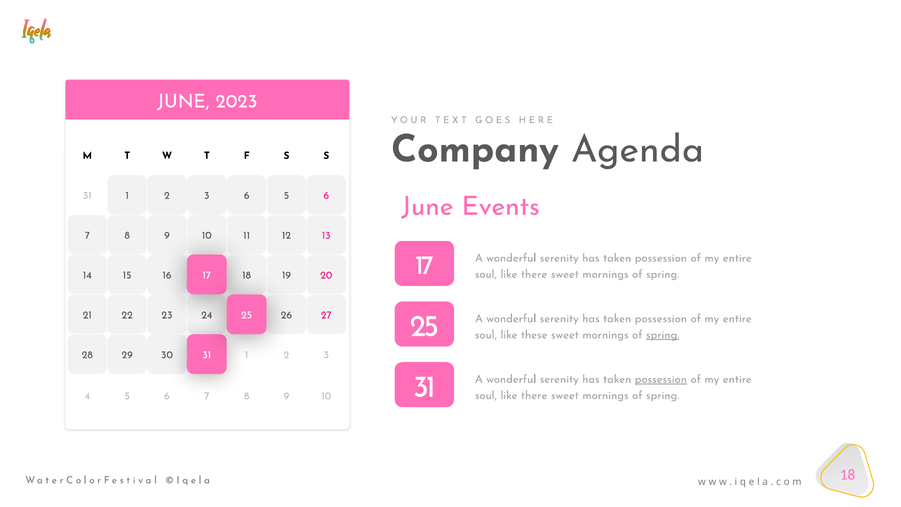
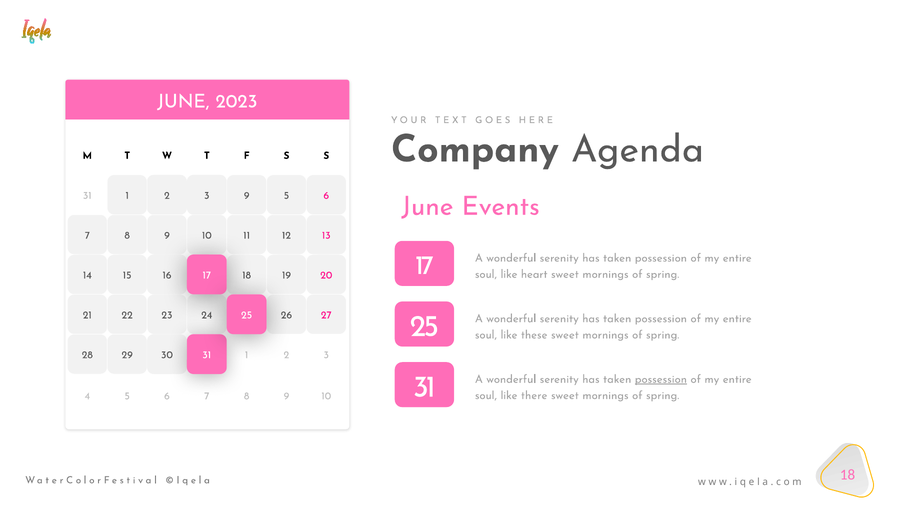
2 6: 6 -> 9 (247, 195)
there: there -> heart (534, 274)
spring underline: present -> none (663, 335)
